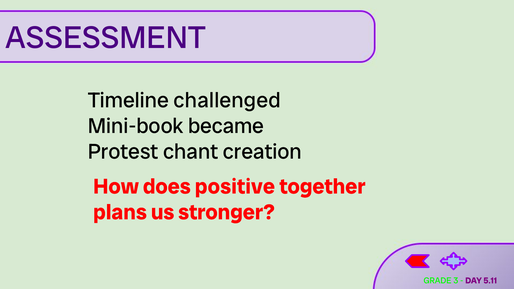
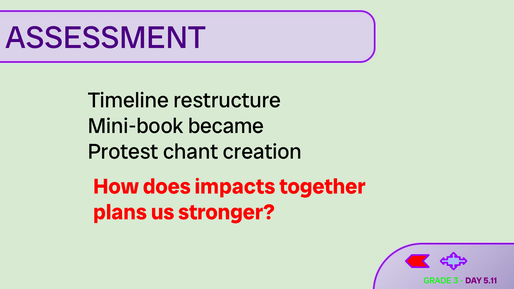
challenged: challenged -> restructure (227, 100)
positive: positive -> impacts (235, 187)
